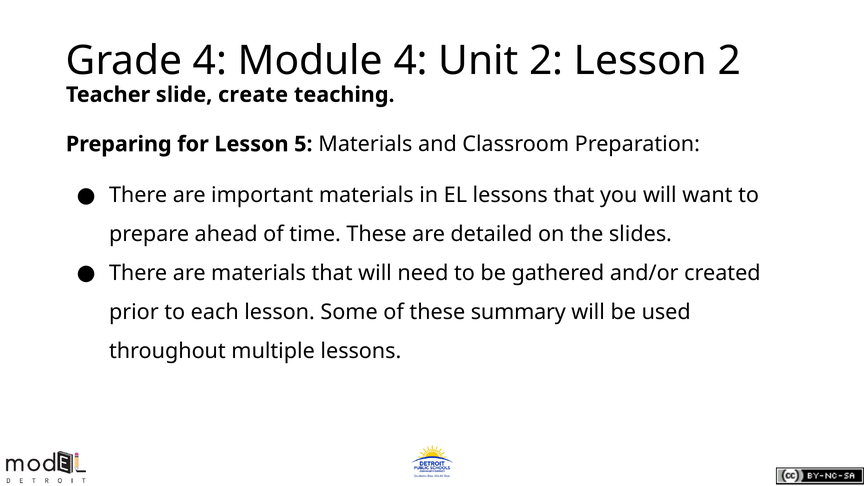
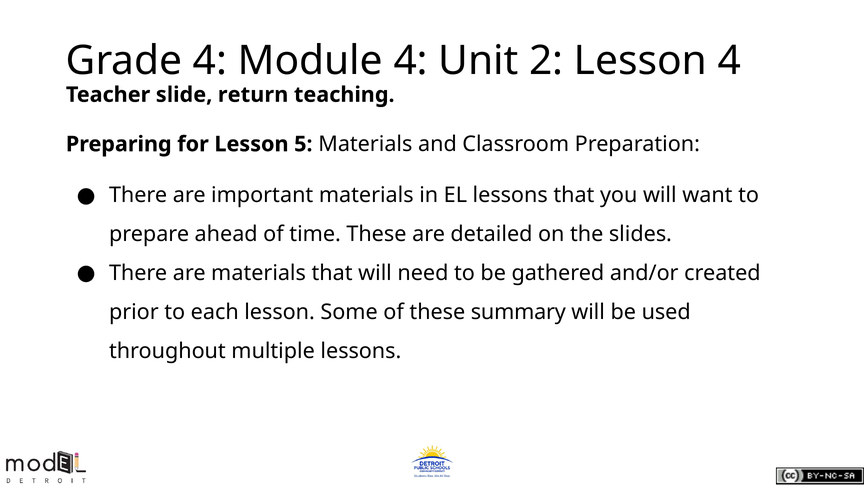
Lesson 2: 2 -> 4 (729, 61)
create: create -> return (253, 95)
